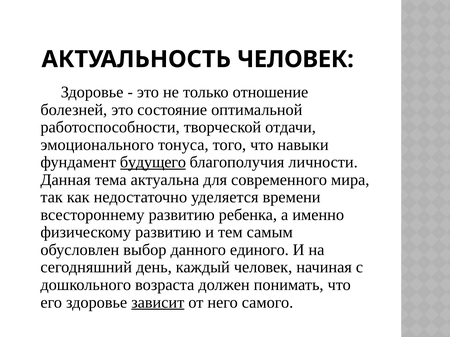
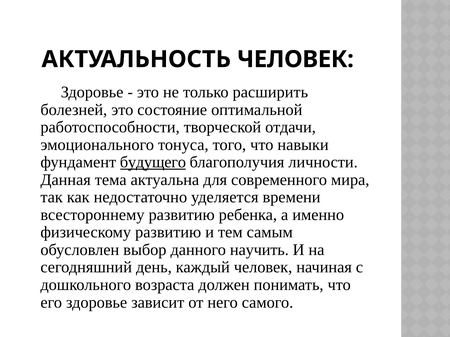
отношение: отношение -> расширить (270, 92)
единого: единого -> научить (259, 250)
зависит underline: present -> none (158, 303)
